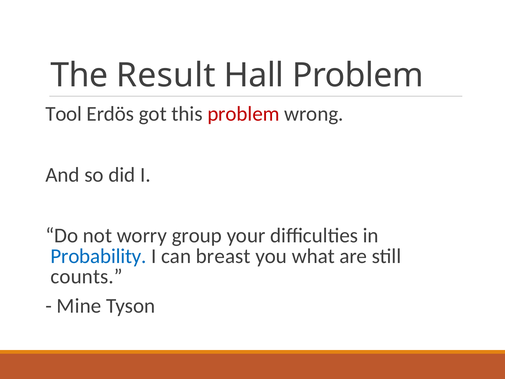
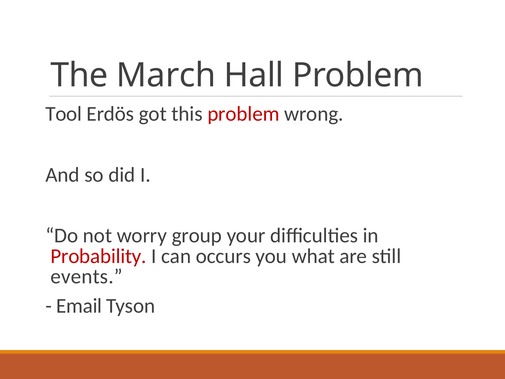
Result: Result -> March (166, 75)
Probability colour: blue -> red (99, 256)
breast: breast -> occurs (223, 256)
counts: counts -> events (87, 276)
Mine: Mine -> Email (79, 306)
